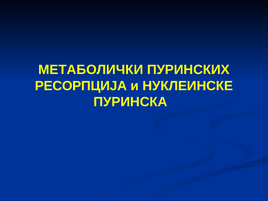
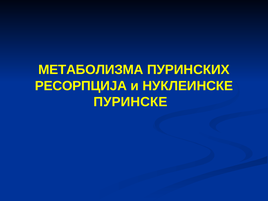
МЕТАБОЛИЧКИ: МЕТАБОЛИЧКИ -> МЕТАБОЛИЗМА (91, 70)
ПУРИНСКА: ПУРИНСКА -> ПУРИНСКЕ (130, 102)
